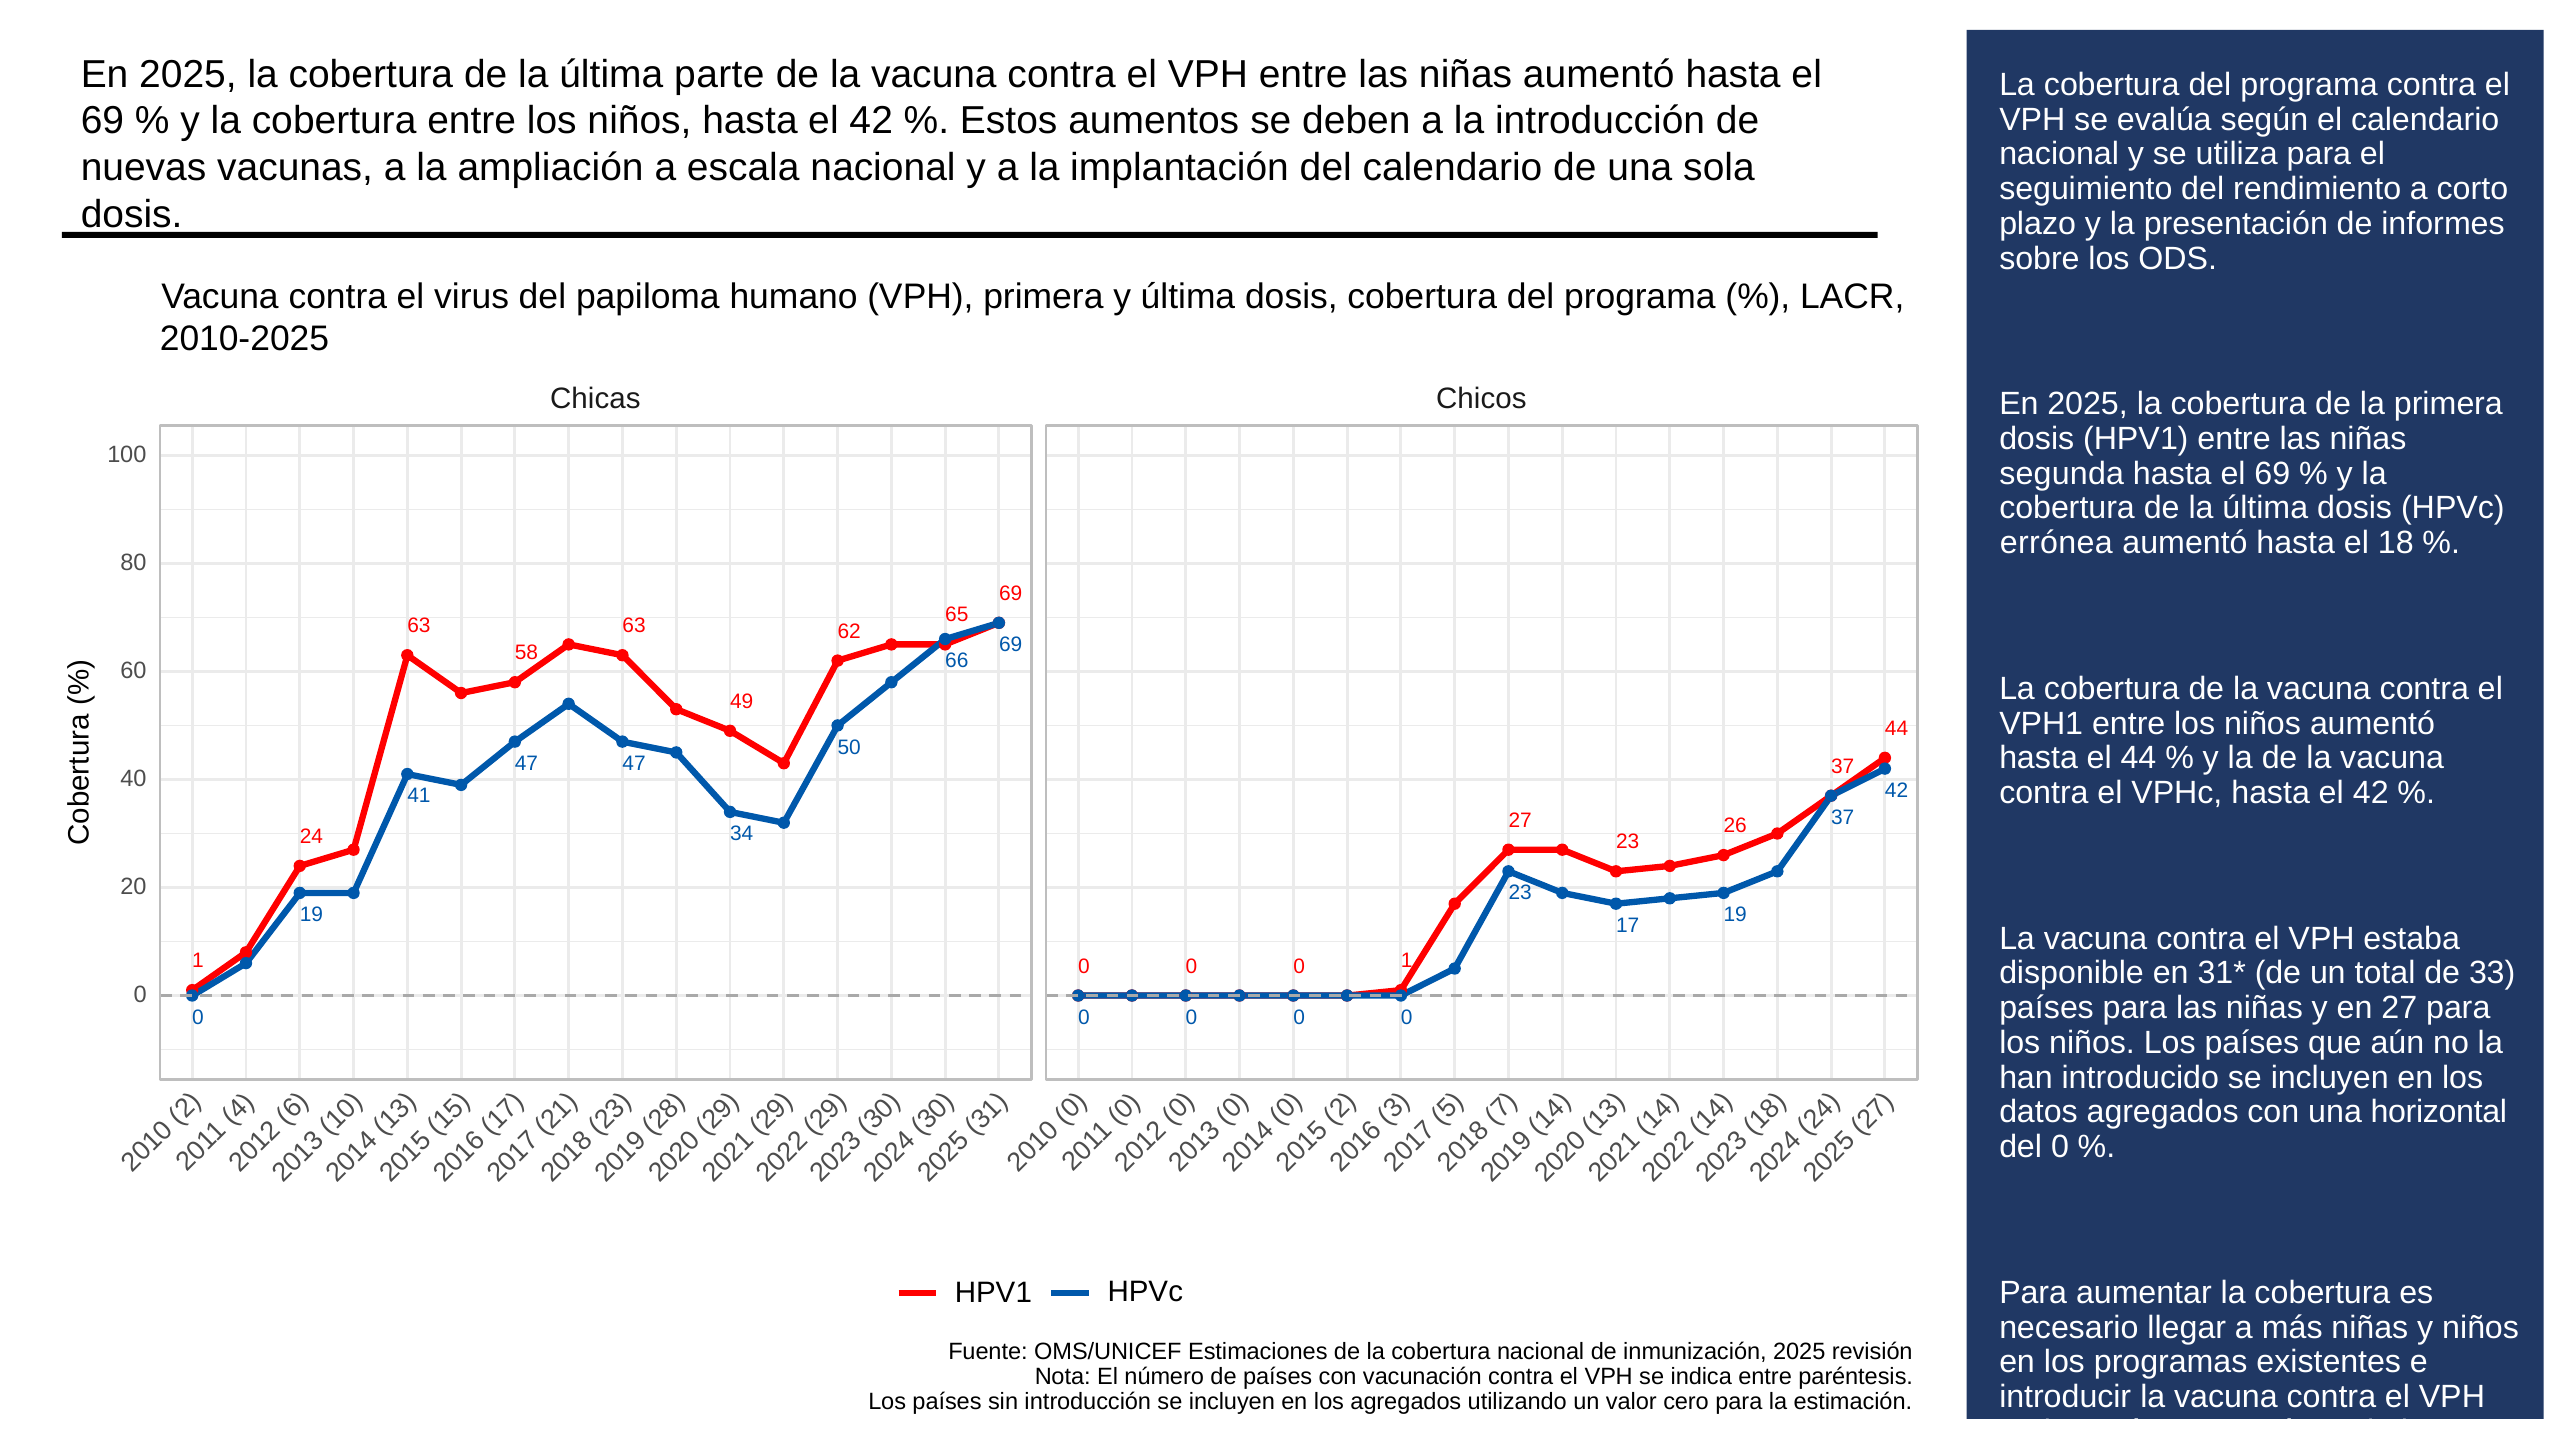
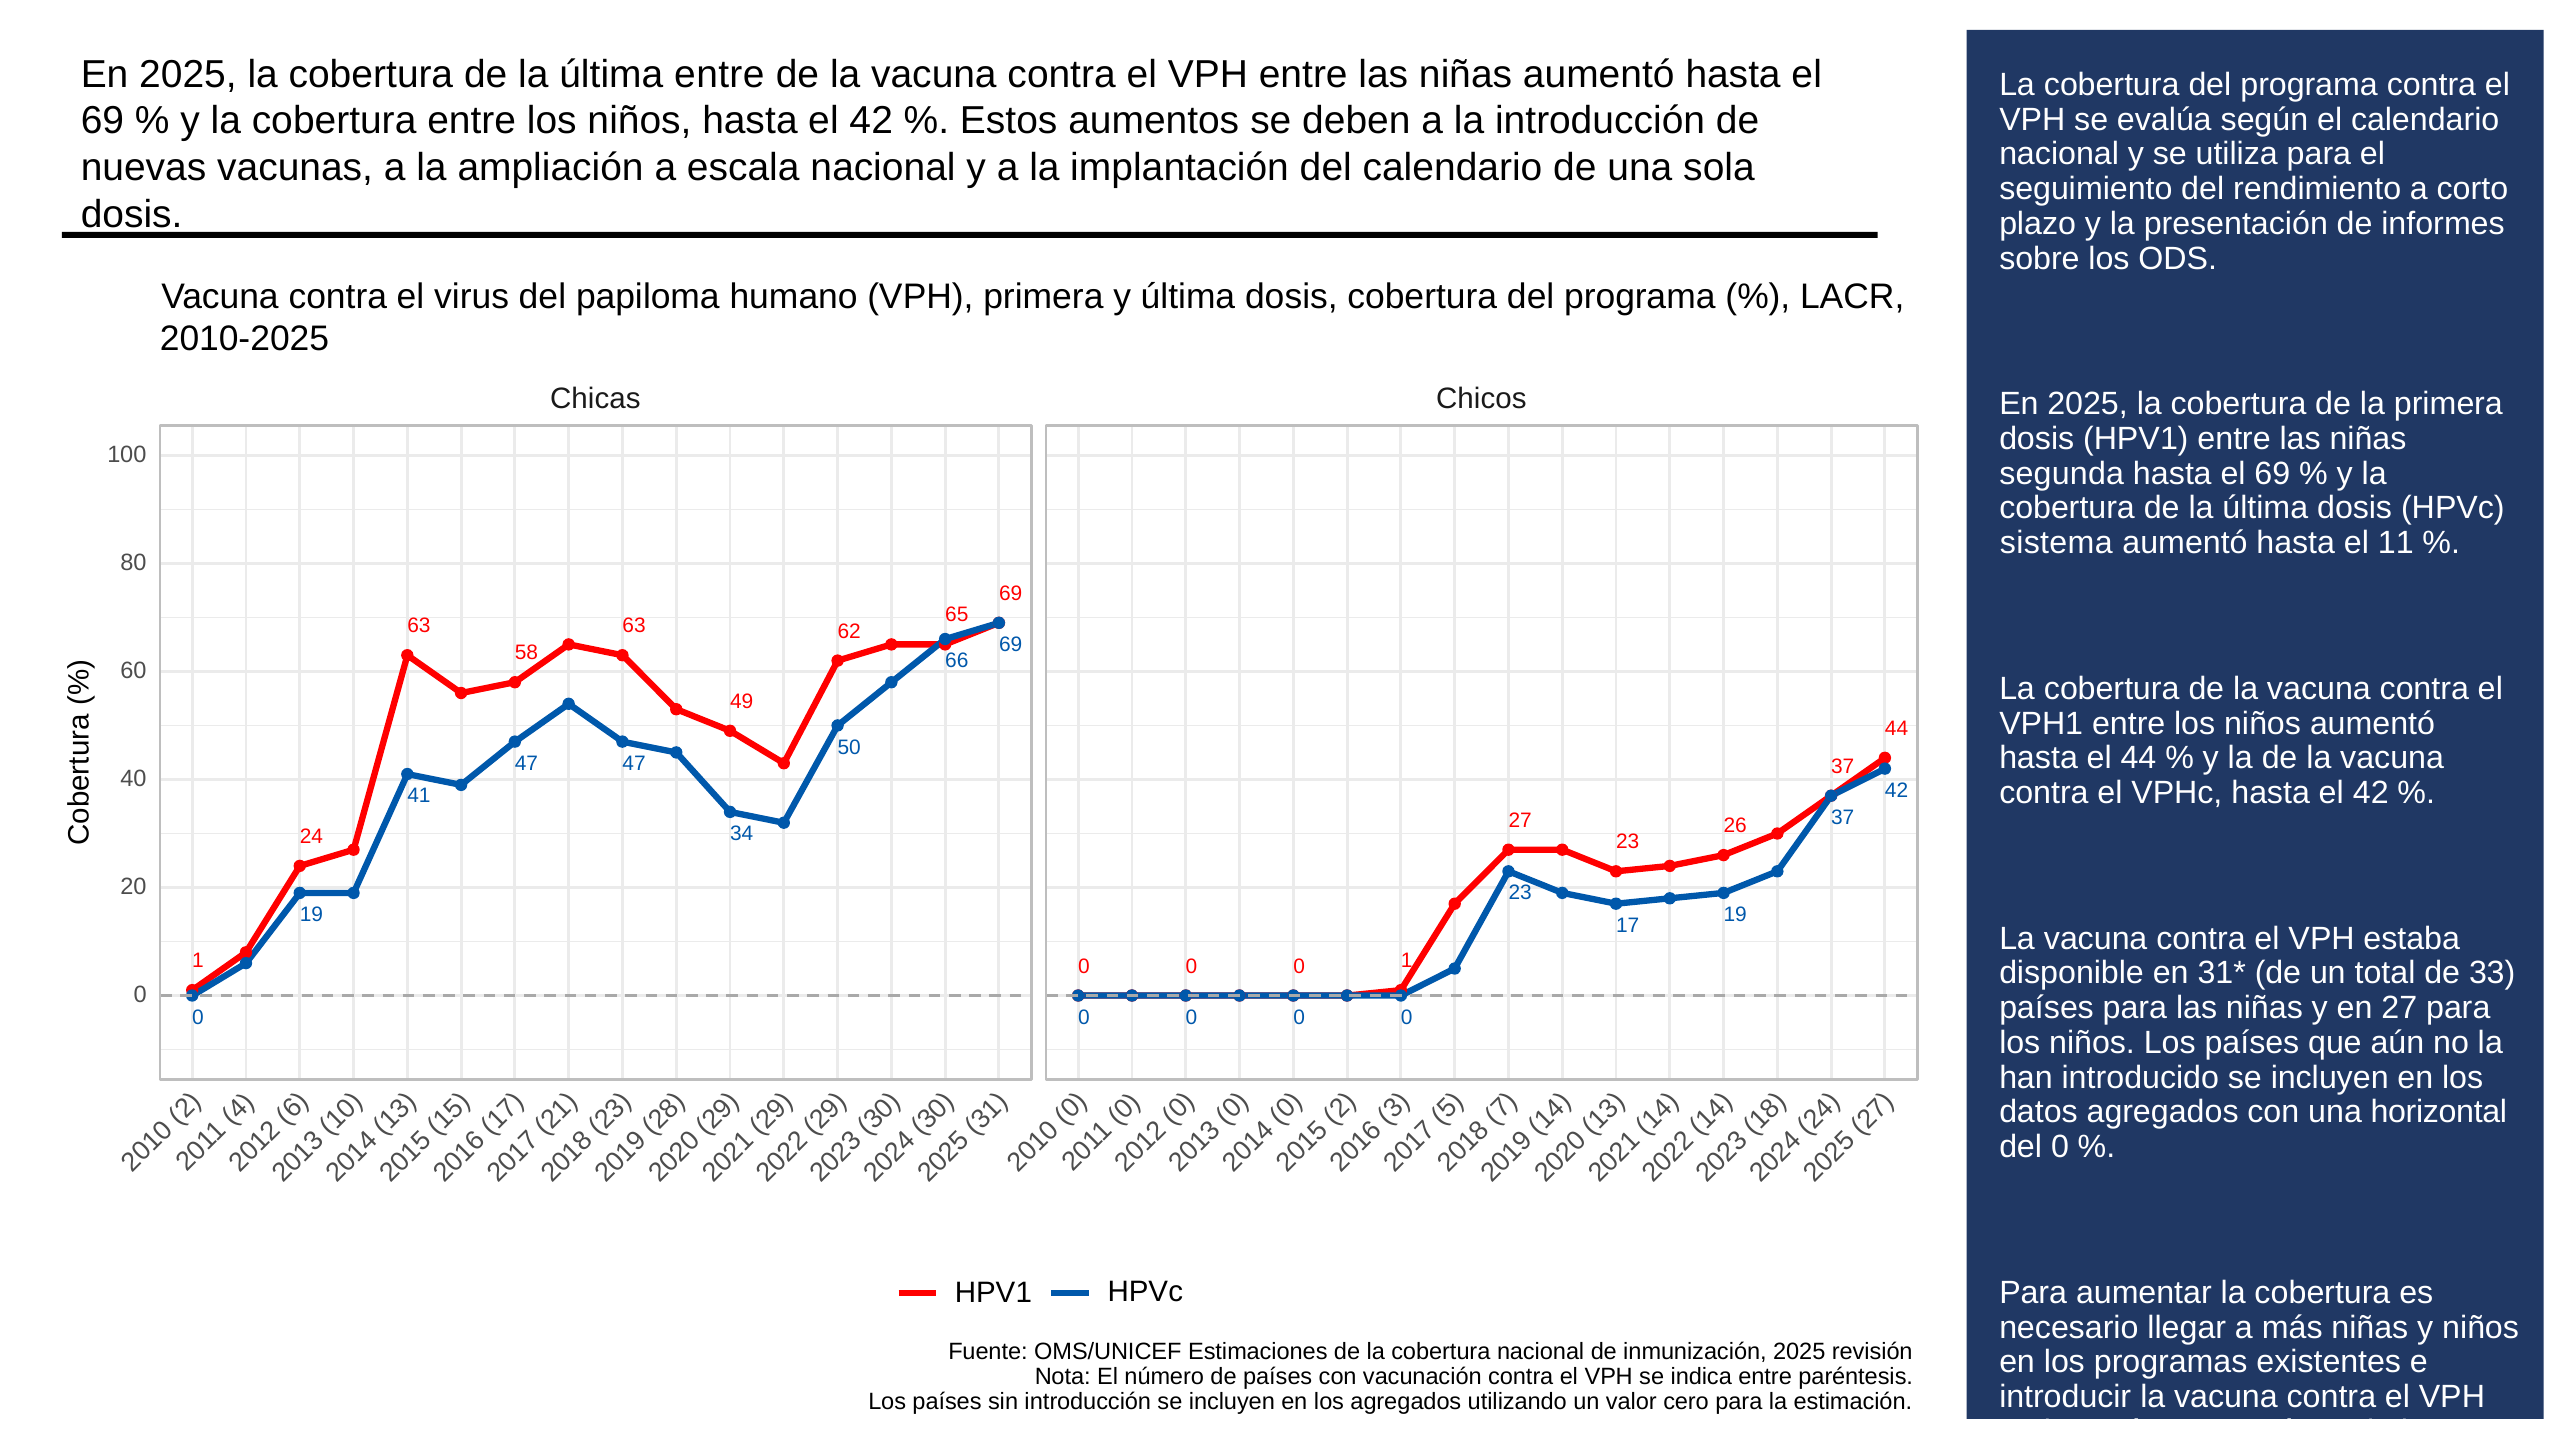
última parte: parte -> entre (719, 74)
errónea: errónea -> sistema (2056, 543)
18: 18 -> 11 (2396, 543)
